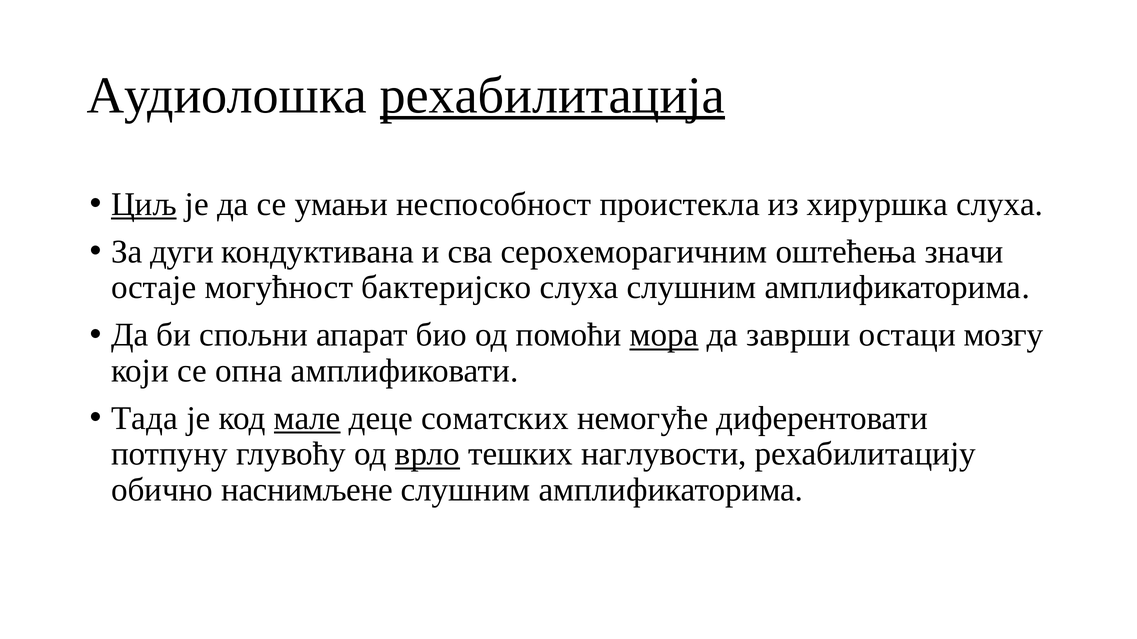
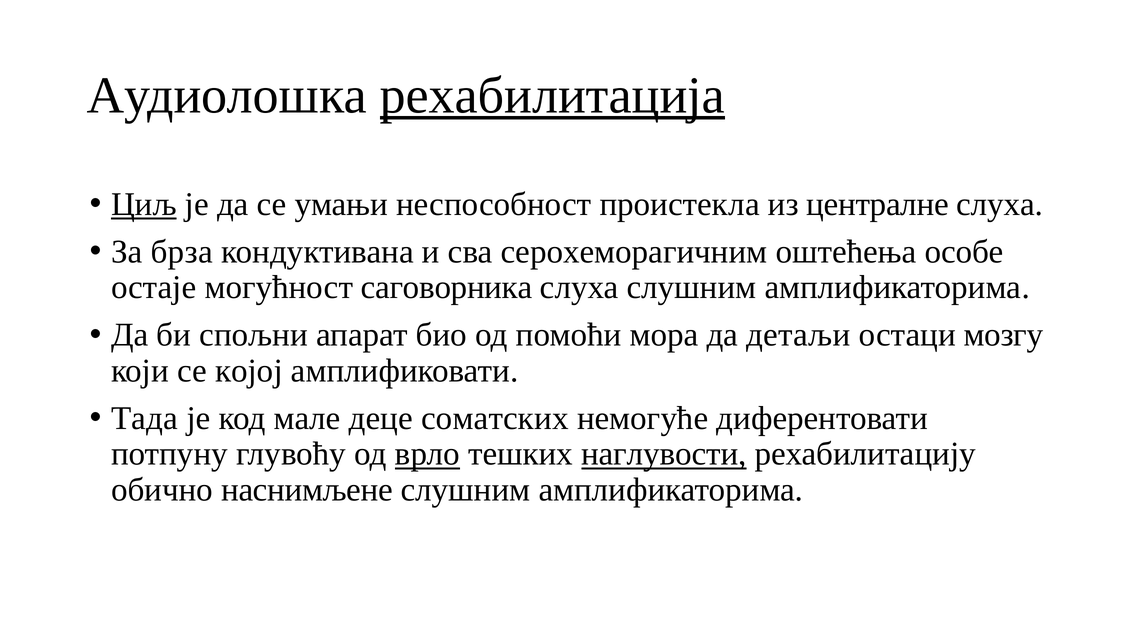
хируршка: хируршка -> централне (878, 204)
дуги: дуги -> брза (182, 252)
значи: значи -> особе (964, 252)
бактеријско: бактеријско -> саговорника (447, 288)
мора underline: present -> none (664, 335)
заврши: заврши -> детаљи (798, 335)
опна: опна -> којој (249, 371)
мале underline: present -> none (307, 419)
наглувости underline: none -> present (664, 454)
